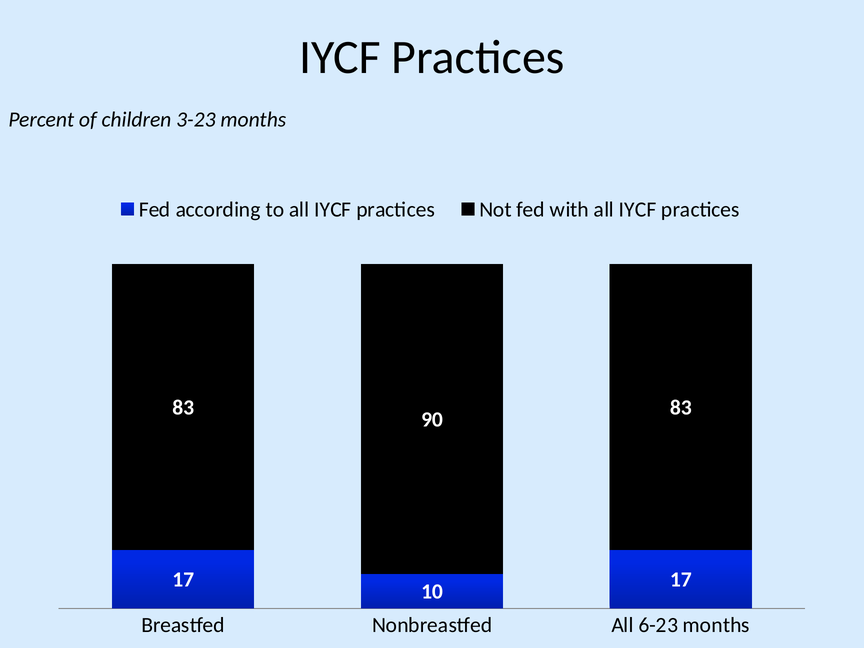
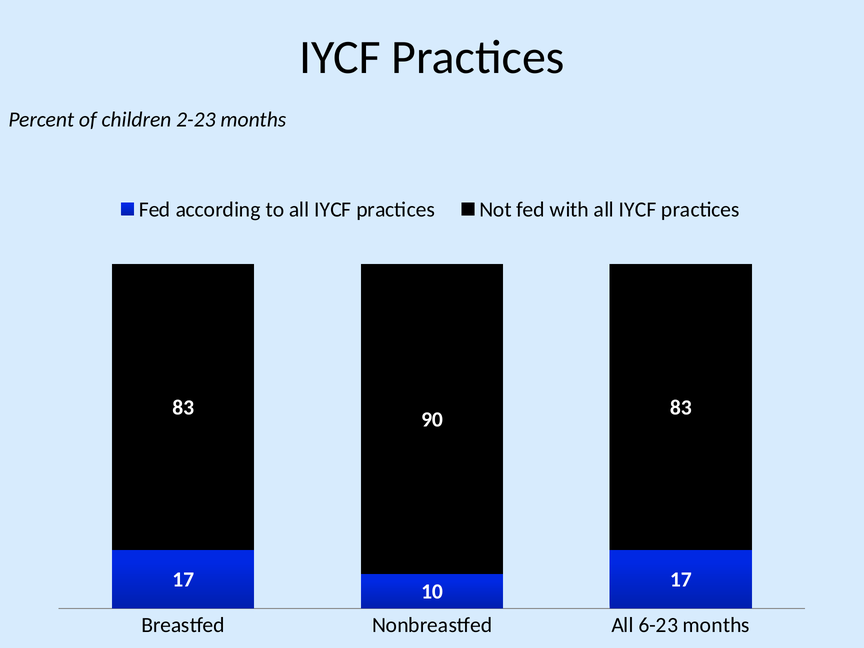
3-23: 3-23 -> 2-23 (196, 119)
